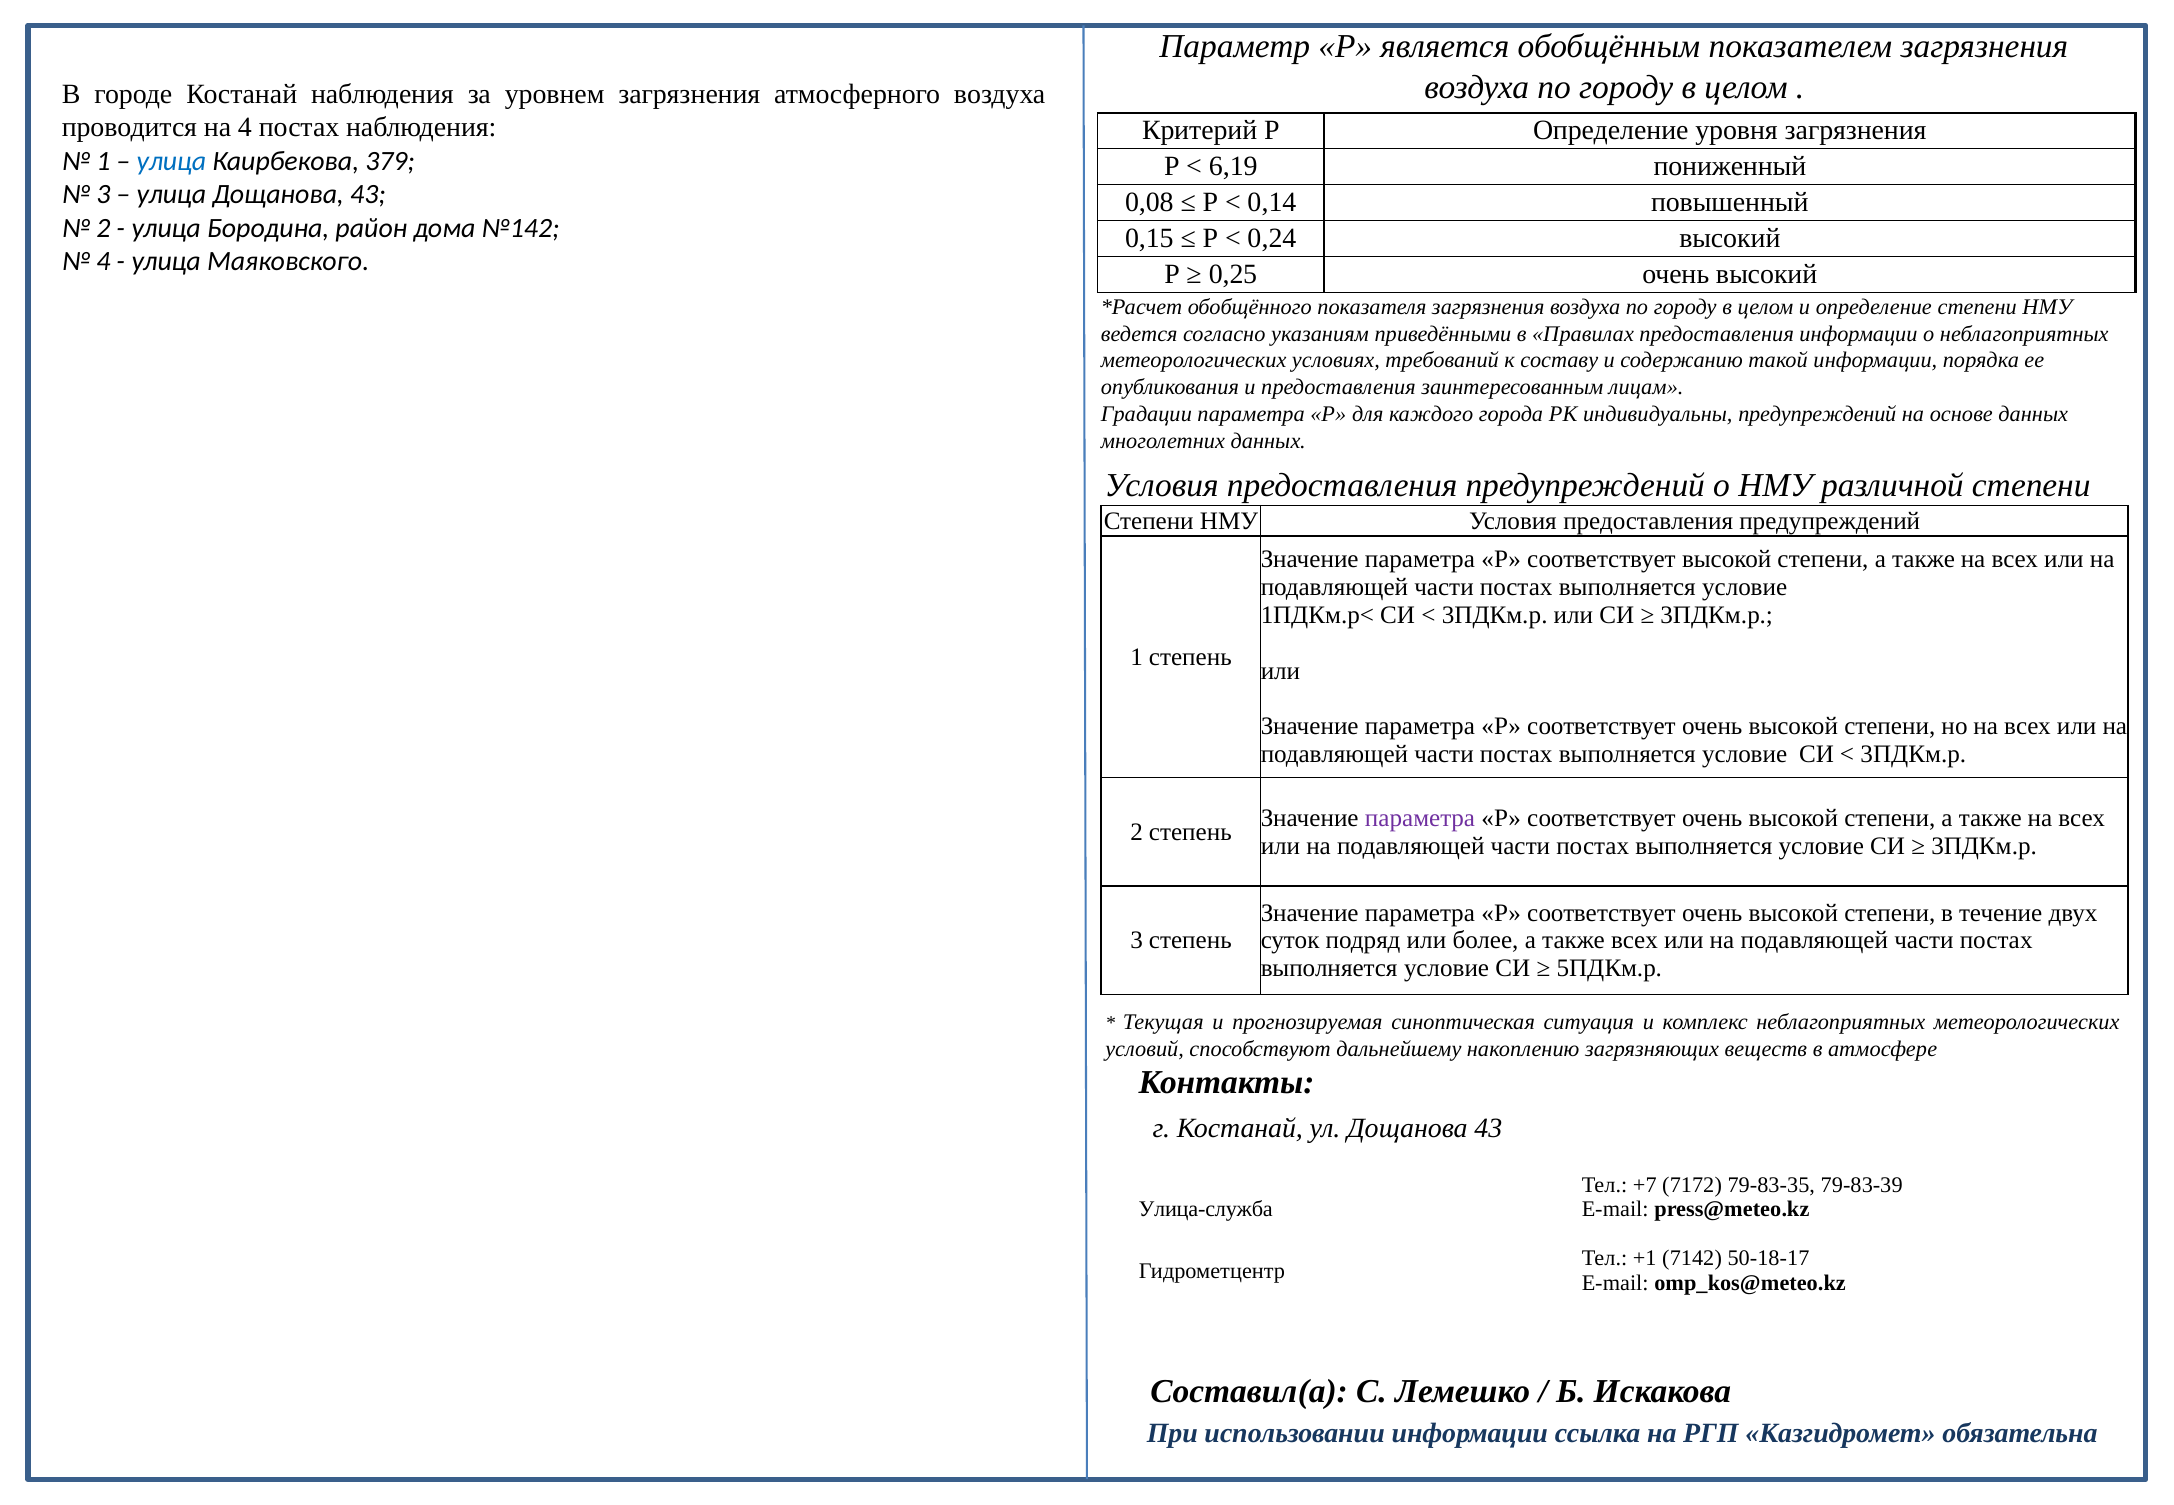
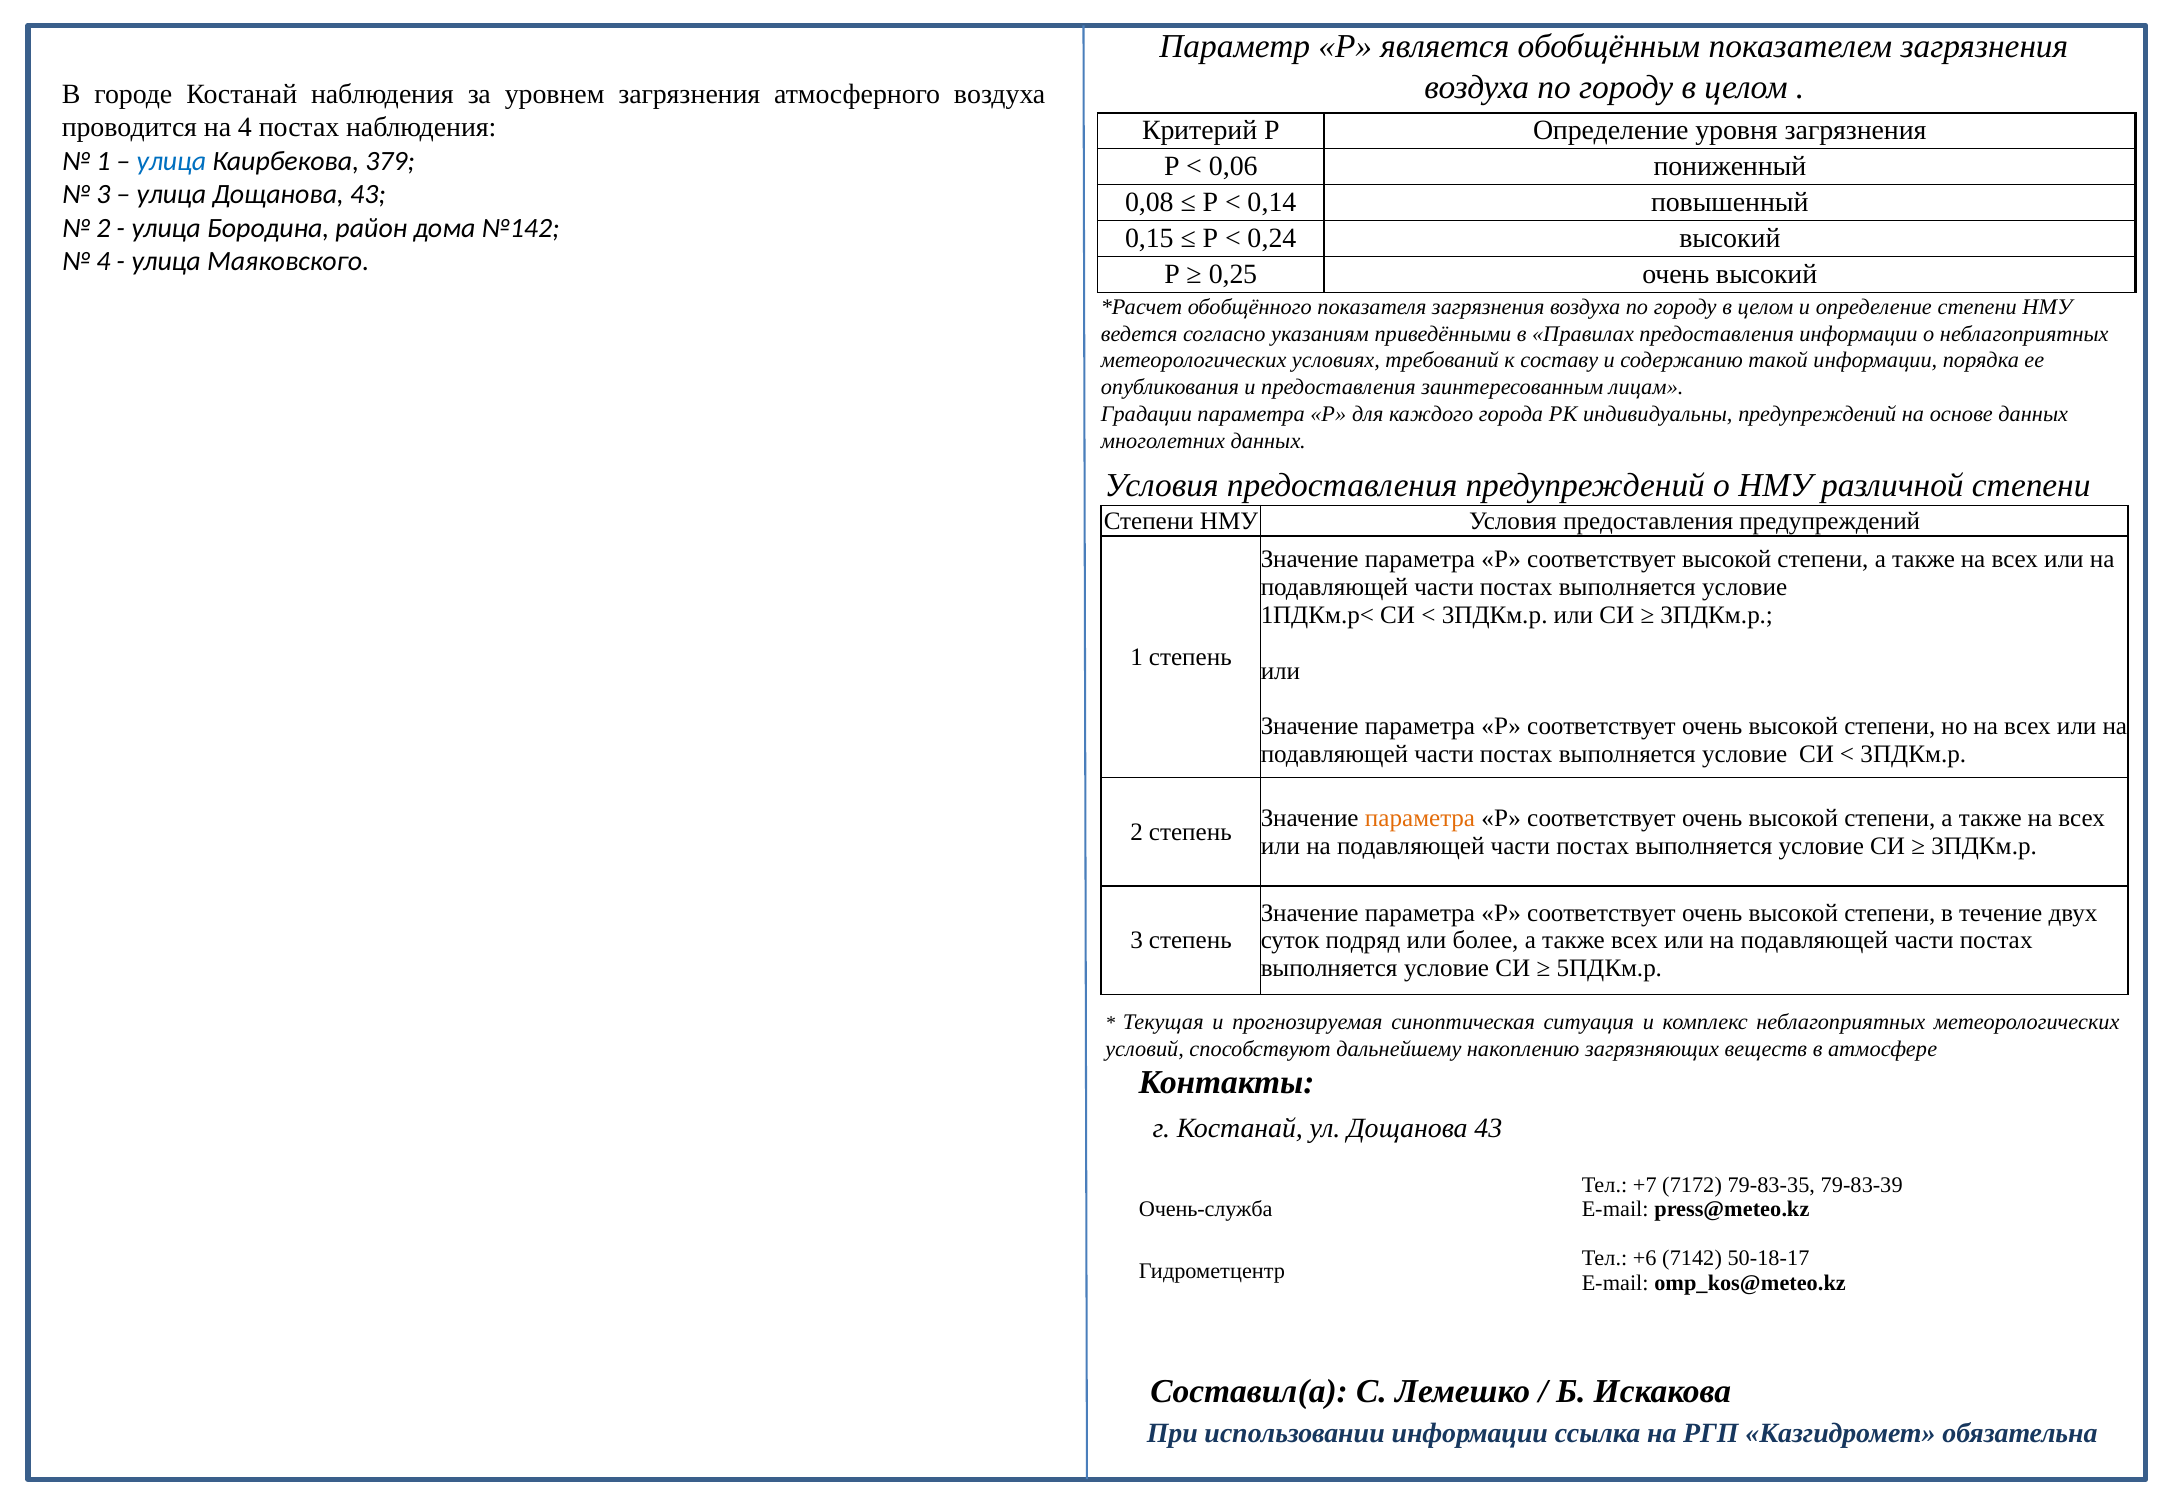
6,19: 6,19 -> 0,06 (1233, 166)
параметра colour: purple -> orange (1420, 818)
Улица-служба: Улица-служба -> Очень-служба (1206, 1210)
+1: +1 -> +6 (1645, 1259)
